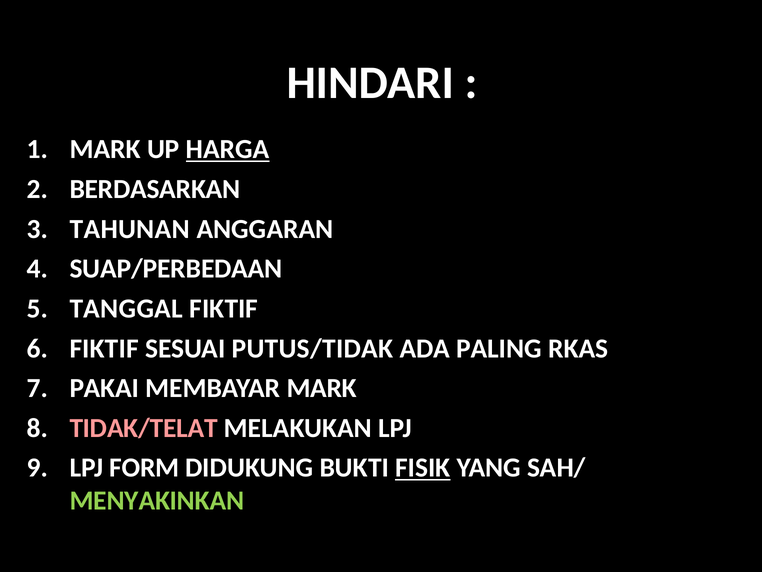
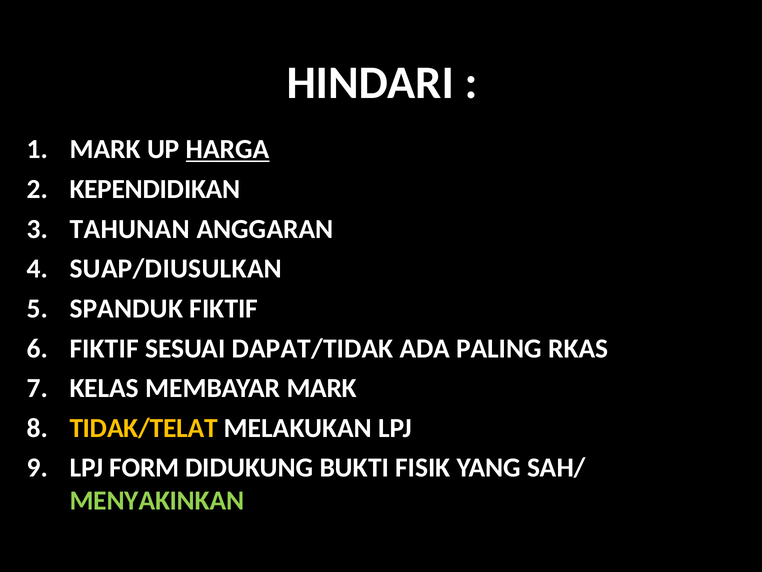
BERDASARKAN: BERDASARKAN -> KEPENDIDIKAN (155, 189)
SUAP/PERBEDAAN: SUAP/PERBEDAAN -> SUAP/DIUSULKAN (176, 269)
TANGGAL: TANGGAL -> SPANDUK (126, 308)
PUTUS/TIDAK: PUTUS/TIDAK -> DAPAT/TIDAK (313, 348)
PAKAI: PAKAI -> KELAS (104, 388)
TIDAK/TELAT colour: pink -> yellow (144, 428)
FISIK underline: present -> none (423, 467)
